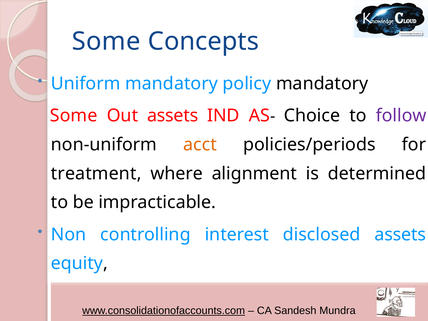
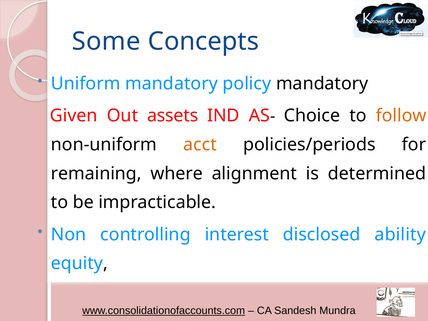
Some: Some -> Given (74, 116)
follow colour: purple -> orange (401, 116)
treatment: treatment -> remaining (96, 174)
disclosed assets: assets -> ability (400, 234)
